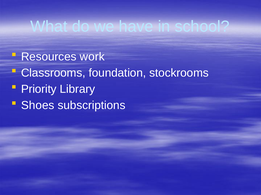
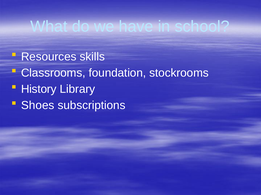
work: work -> skills (92, 57)
Priority: Priority -> History (39, 89)
